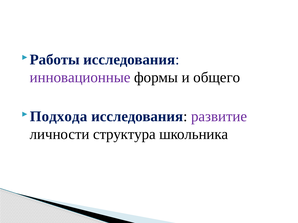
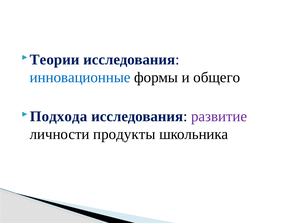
Работы: Работы -> Теории (55, 60)
инновационные colour: purple -> blue (80, 78)
структура: структура -> продукты (124, 135)
